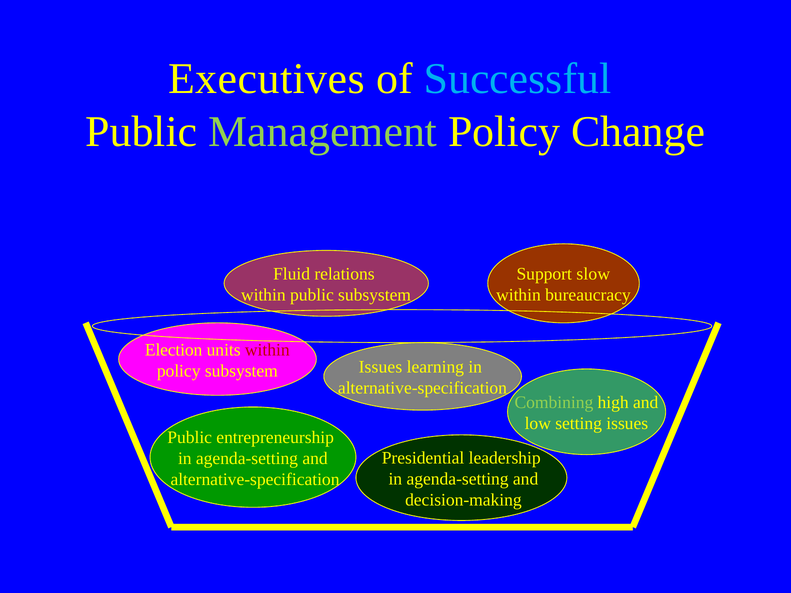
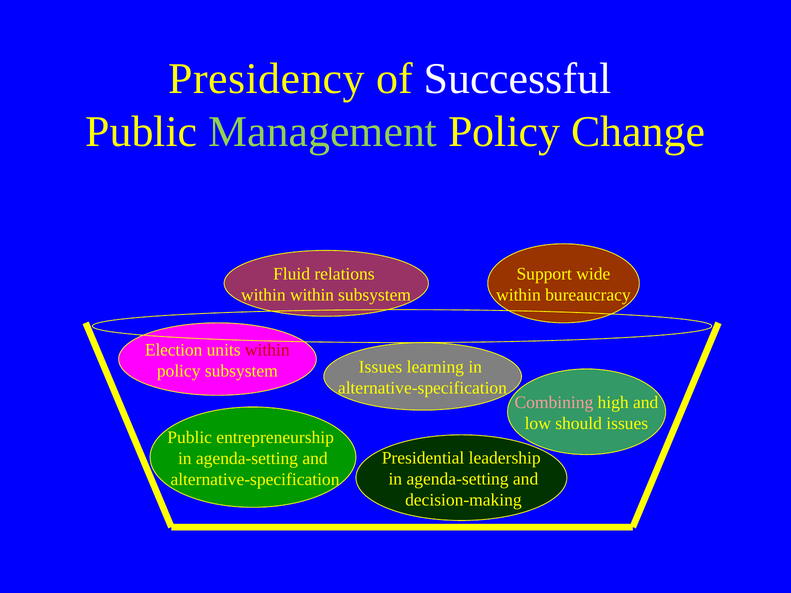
Executives: Executives -> Presidency (266, 79)
Successful colour: light blue -> white (517, 79)
slow: slow -> wide (593, 274)
within public: public -> within (312, 295)
Combining colour: light green -> pink (554, 403)
setting: setting -> should (579, 424)
